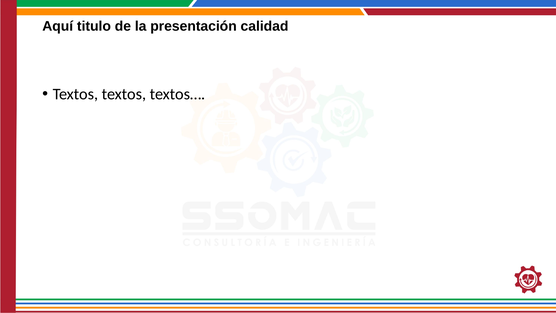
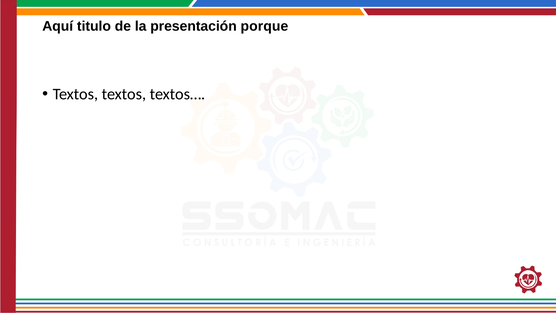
calidad: calidad -> porque (264, 26)
